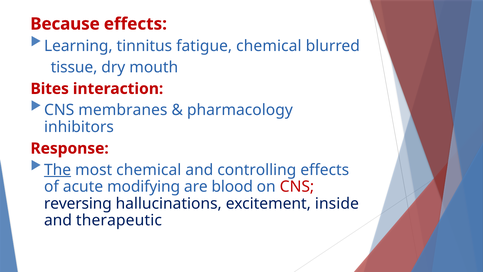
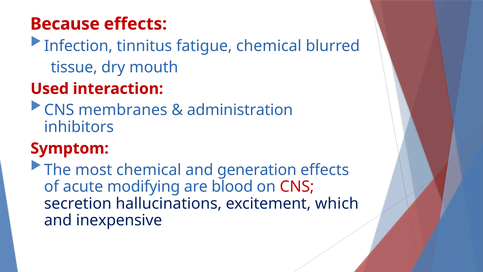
Learning: Learning -> Infection (78, 46)
Bites: Bites -> Used (50, 89)
pharmacology: pharmacology -> administration (240, 110)
Response: Response -> Symptom (70, 148)
The underline: present -> none (58, 170)
controlling: controlling -> generation (257, 170)
reversing: reversing -> secretion (78, 203)
inside: inside -> which (337, 203)
therapeutic: therapeutic -> inexpensive (119, 220)
